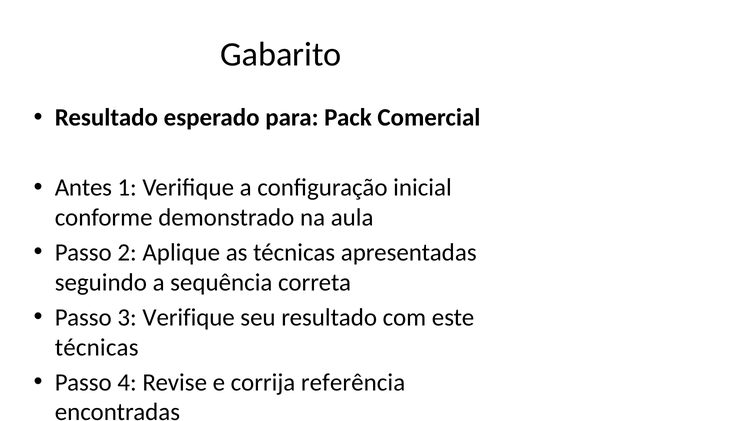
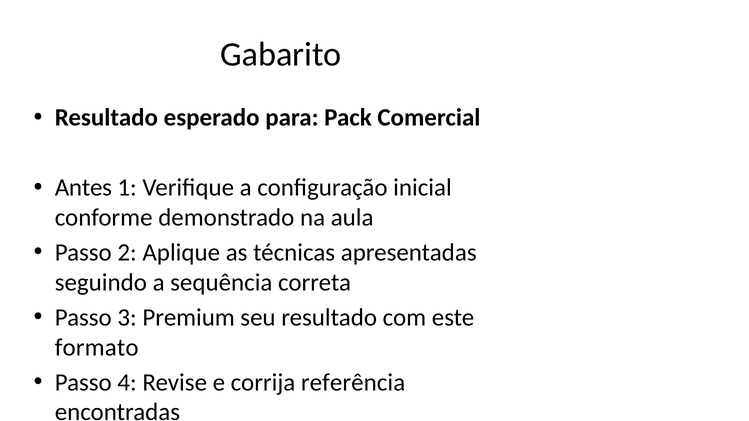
3 Verifique: Verifique -> Premium (189, 318)
técnicas: técnicas -> formato (97, 348)
